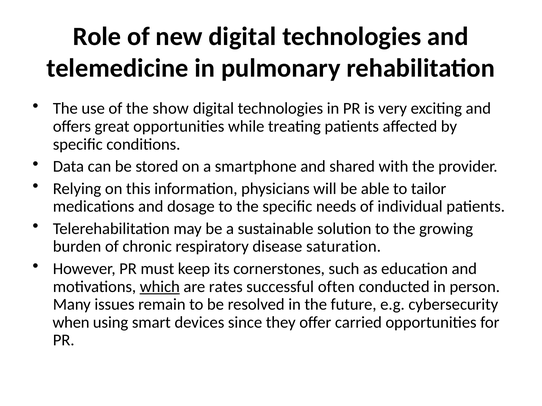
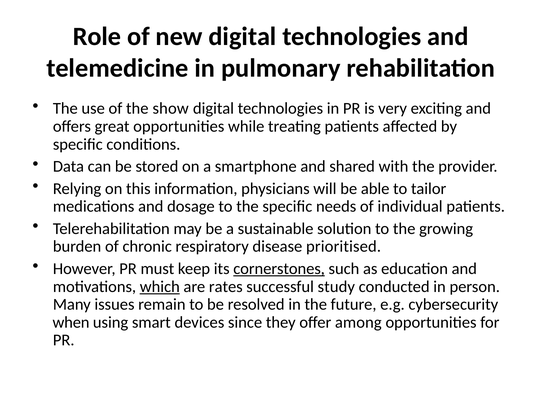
saturation: saturation -> prioritised (344, 247)
cornerstones underline: none -> present (279, 269)
often: often -> study (336, 287)
carried: carried -> among (358, 323)
